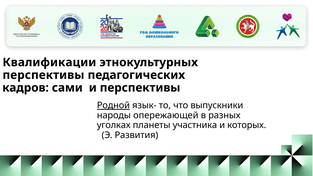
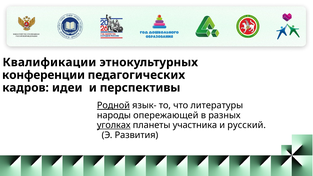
перспективы: перспективы -> конференции (44, 75)
сами: сами -> идеи (67, 88)
выпускники: выпускники -> литературы (217, 105)
уголках underline: none -> present (114, 125)
которых: которых -> русский (247, 125)
